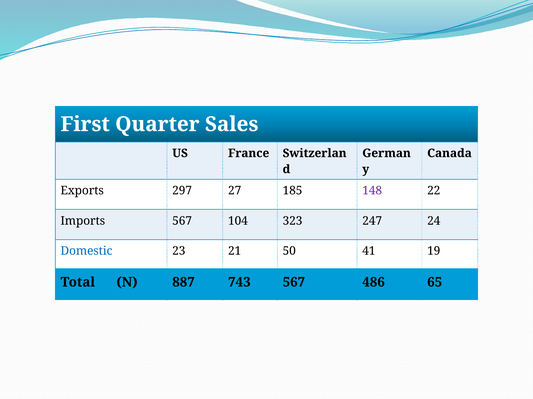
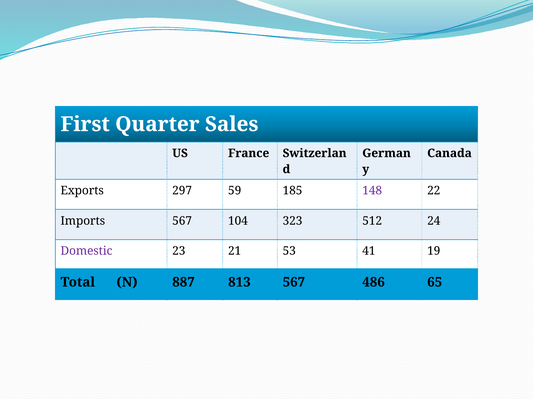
27: 27 -> 59 (235, 191)
247: 247 -> 512 (372, 221)
Domestic colour: blue -> purple (86, 251)
50: 50 -> 53 (289, 251)
743: 743 -> 813 (239, 283)
